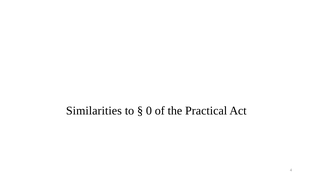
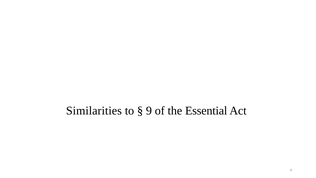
0: 0 -> 9 (149, 111)
Practical: Practical -> Essential (206, 111)
